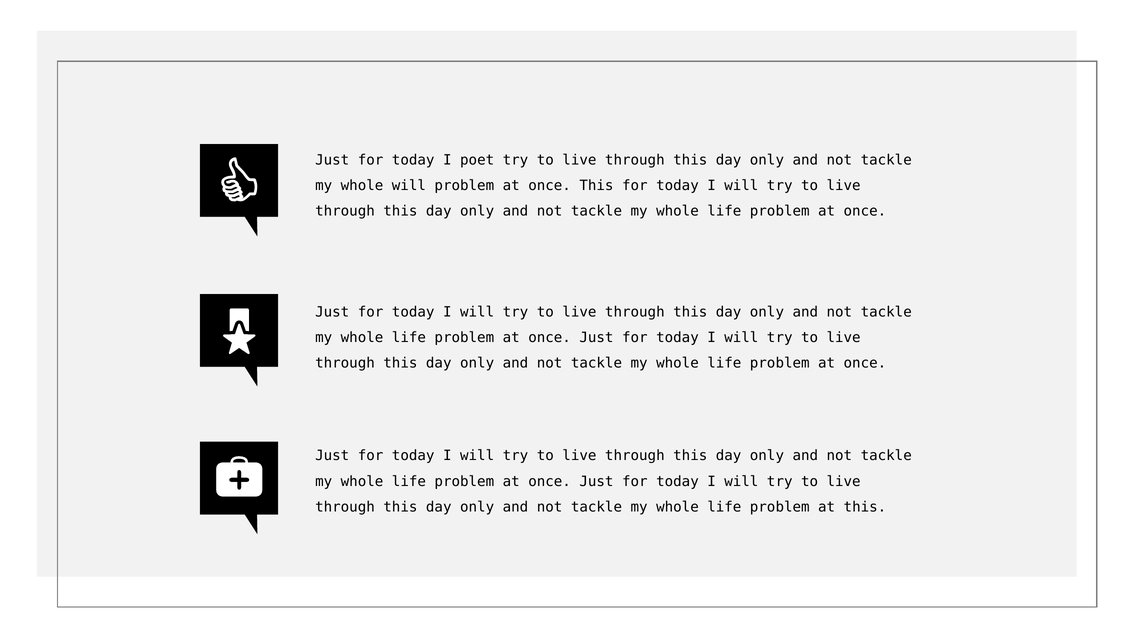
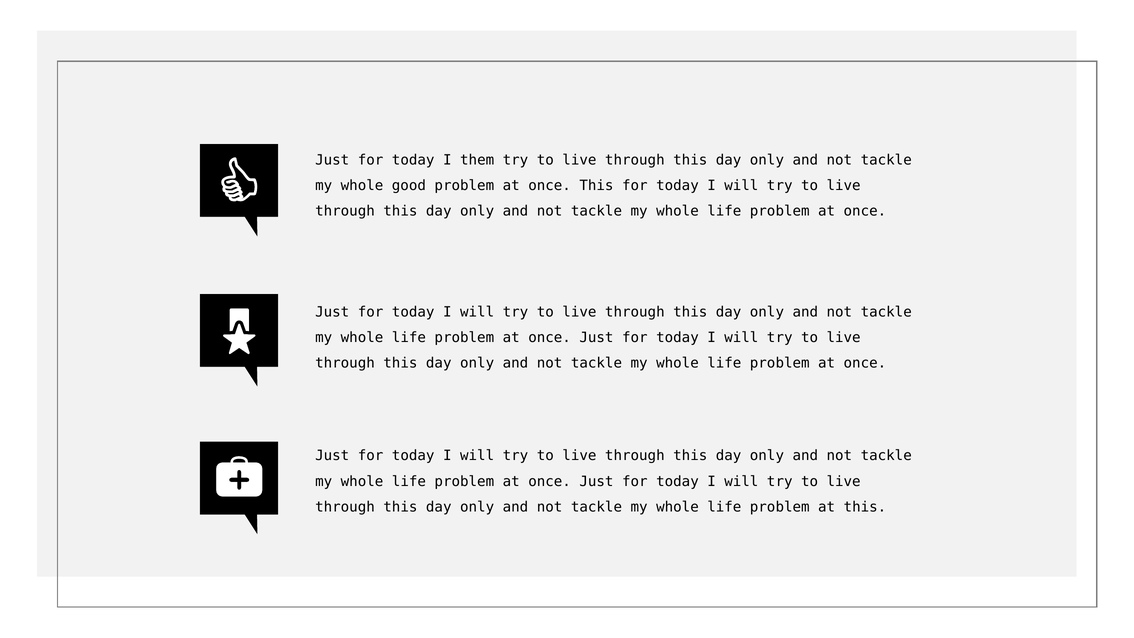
poet: poet -> them (477, 160)
whole will: will -> good (409, 186)
